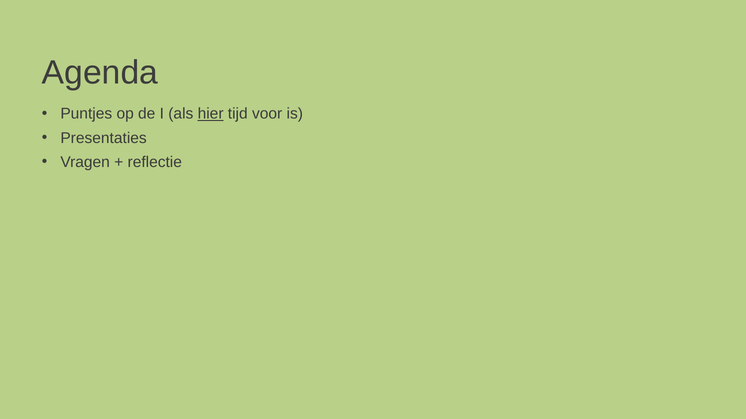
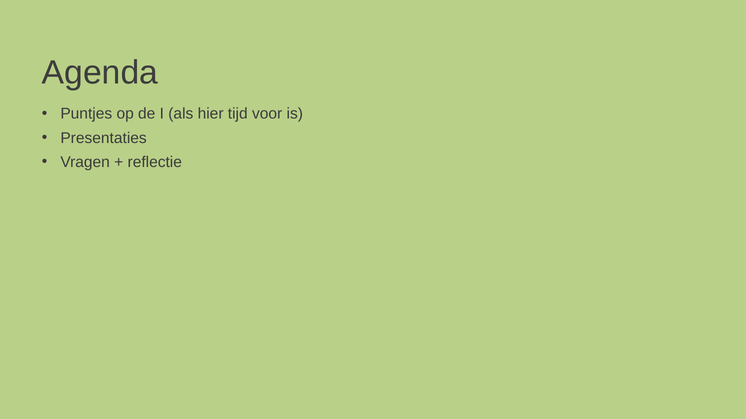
hier underline: present -> none (211, 114)
